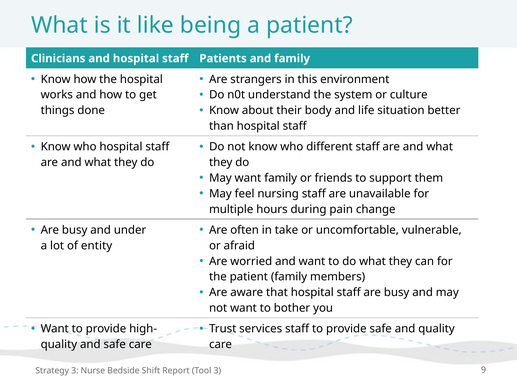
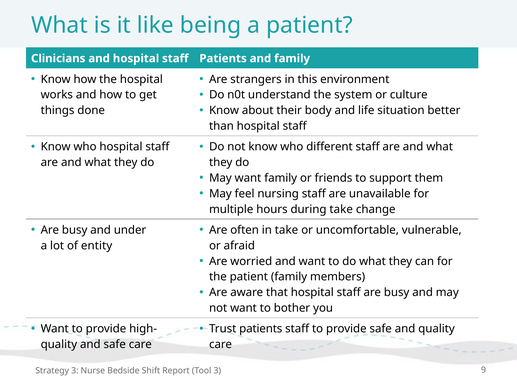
during pain: pain -> take (341, 209)
Trust services: services -> patients (261, 329)
